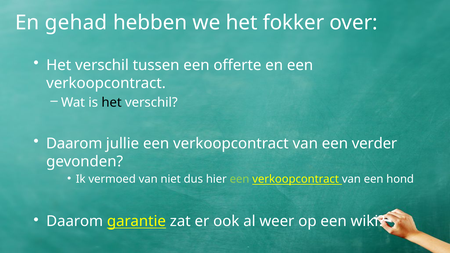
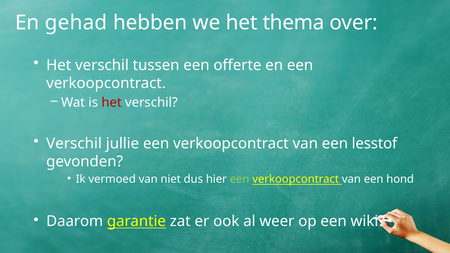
fokker: fokker -> thema (294, 23)
het colour: black -> red (112, 103)
Daarom: Daarom -> Verschil (74, 144)
verder: verder -> lesstof (374, 144)
